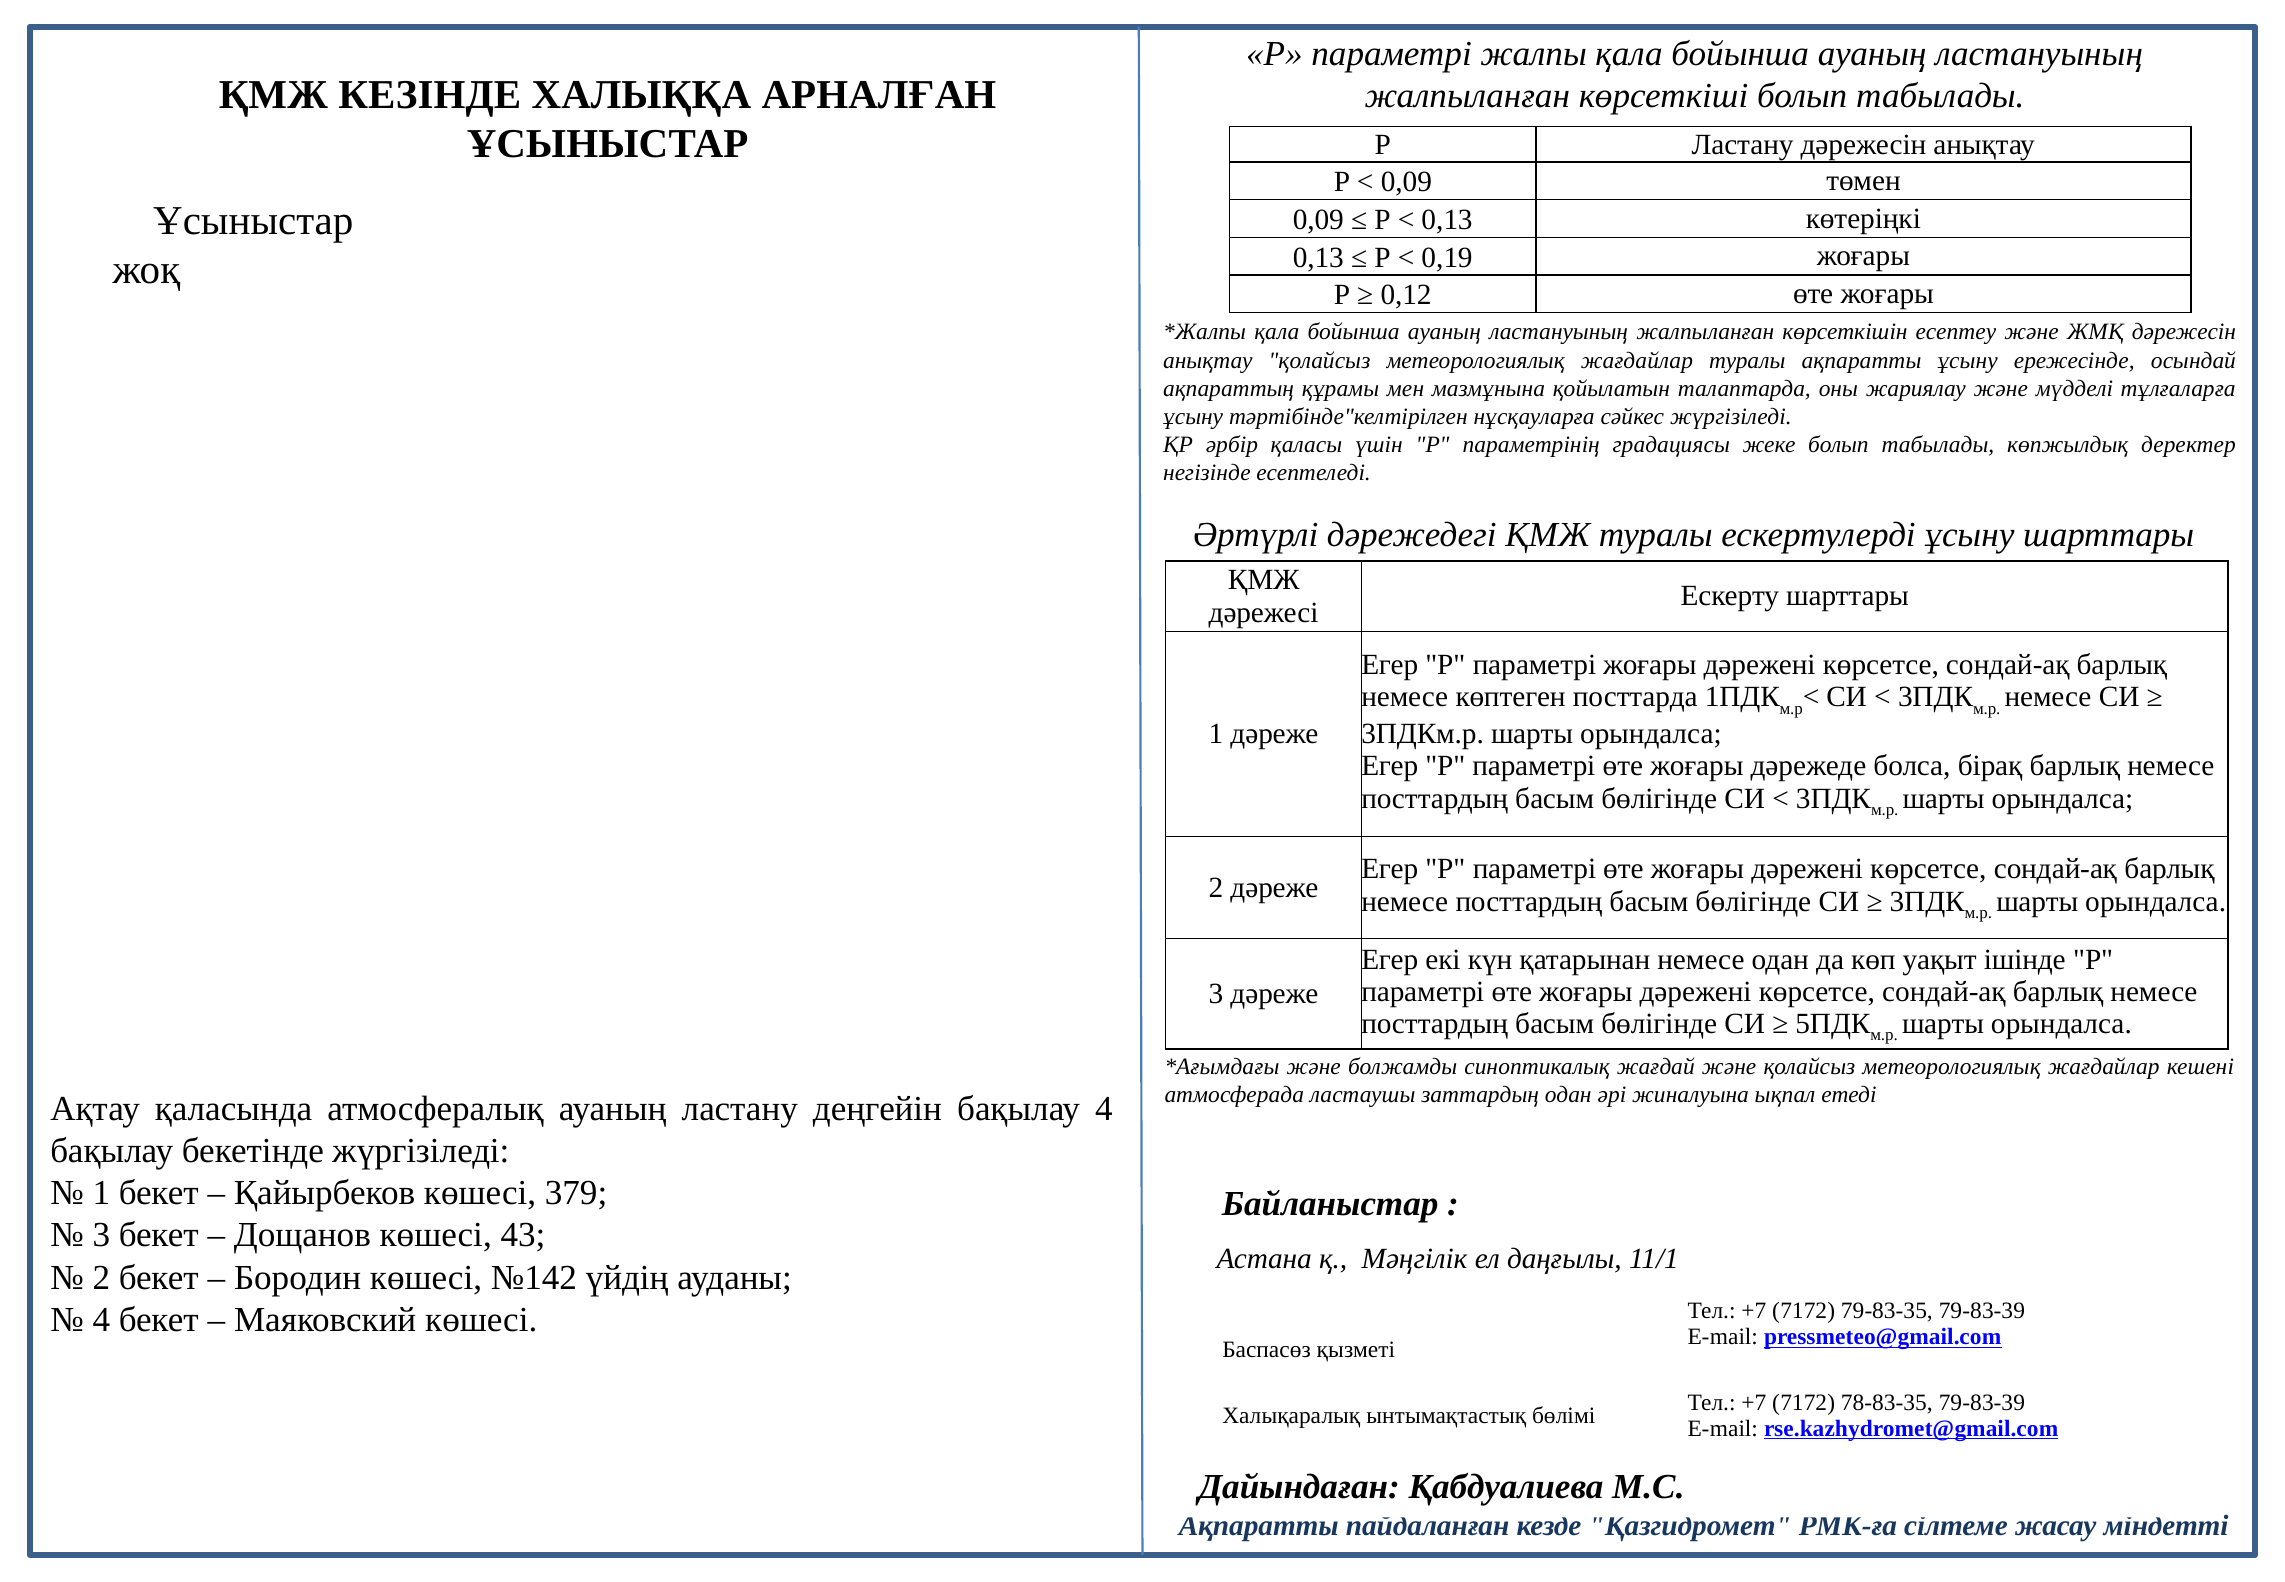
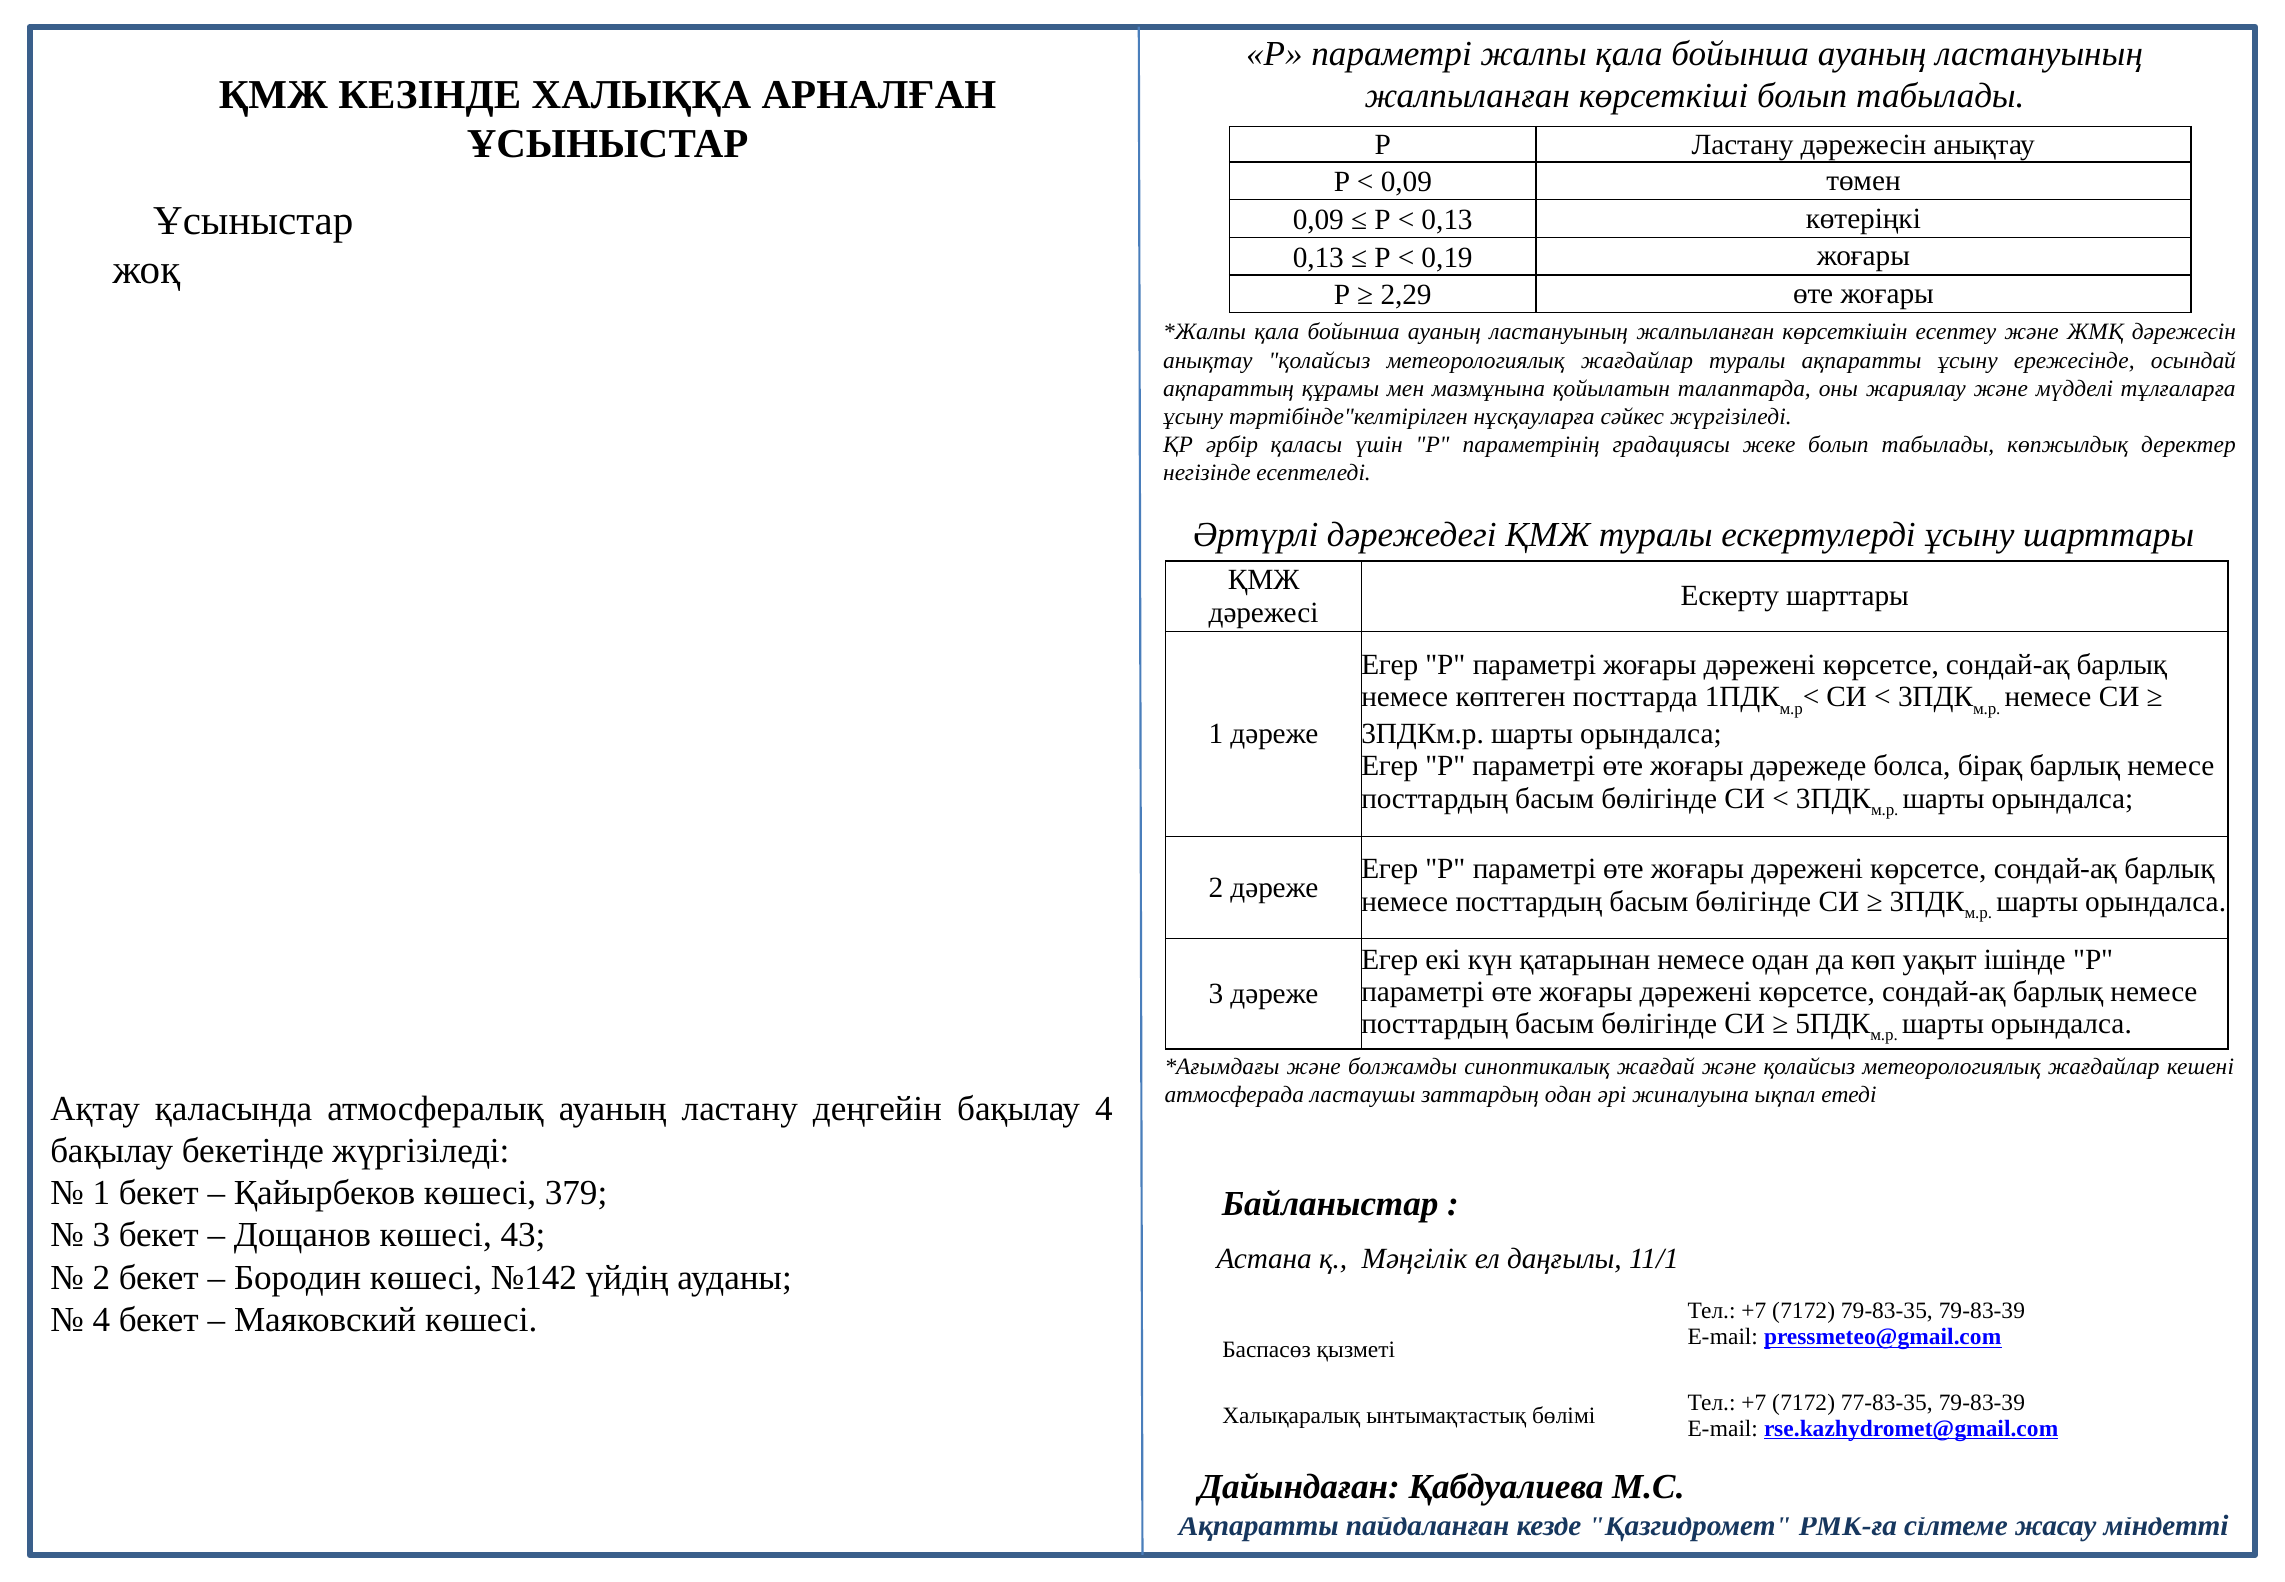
0,12: 0,12 -> 2,29 (1406, 295)
78-83-35: 78-83-35 -> 77-83-35 (1887, 1402)
